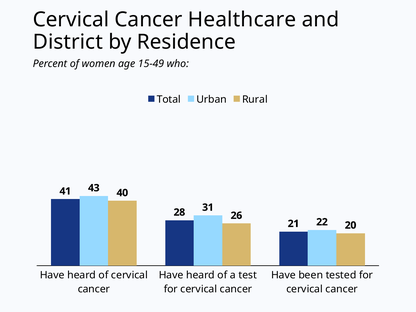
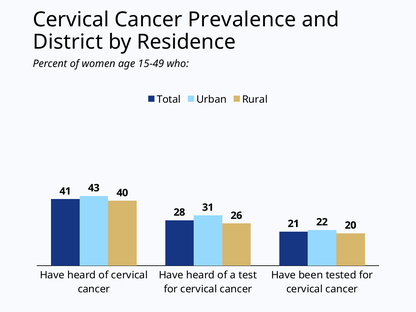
Healthcare: Healthcare -> Prevalence (242, 20)
